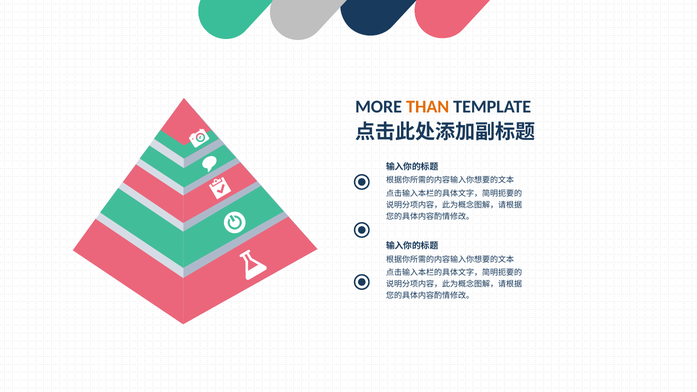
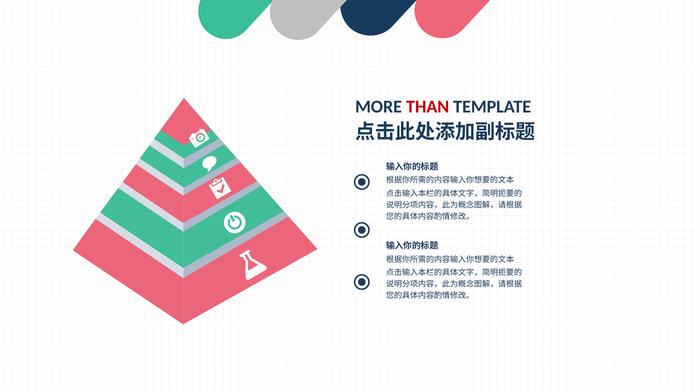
THAN colour: orange -> red (428, 107)
